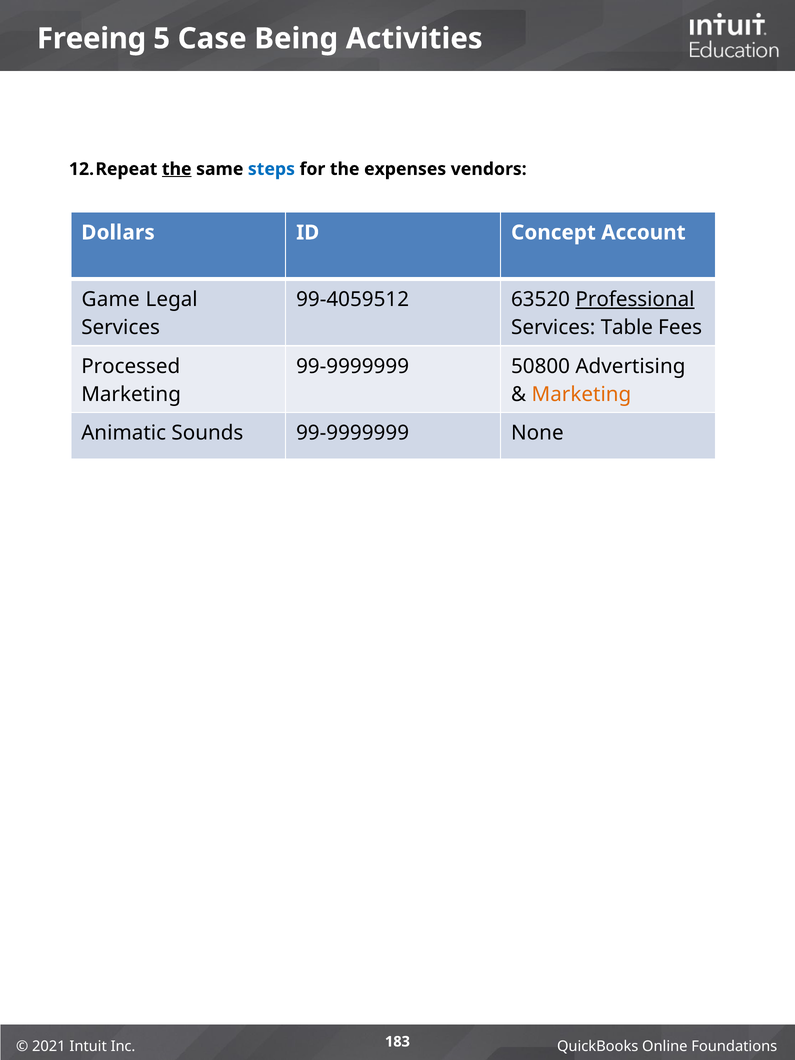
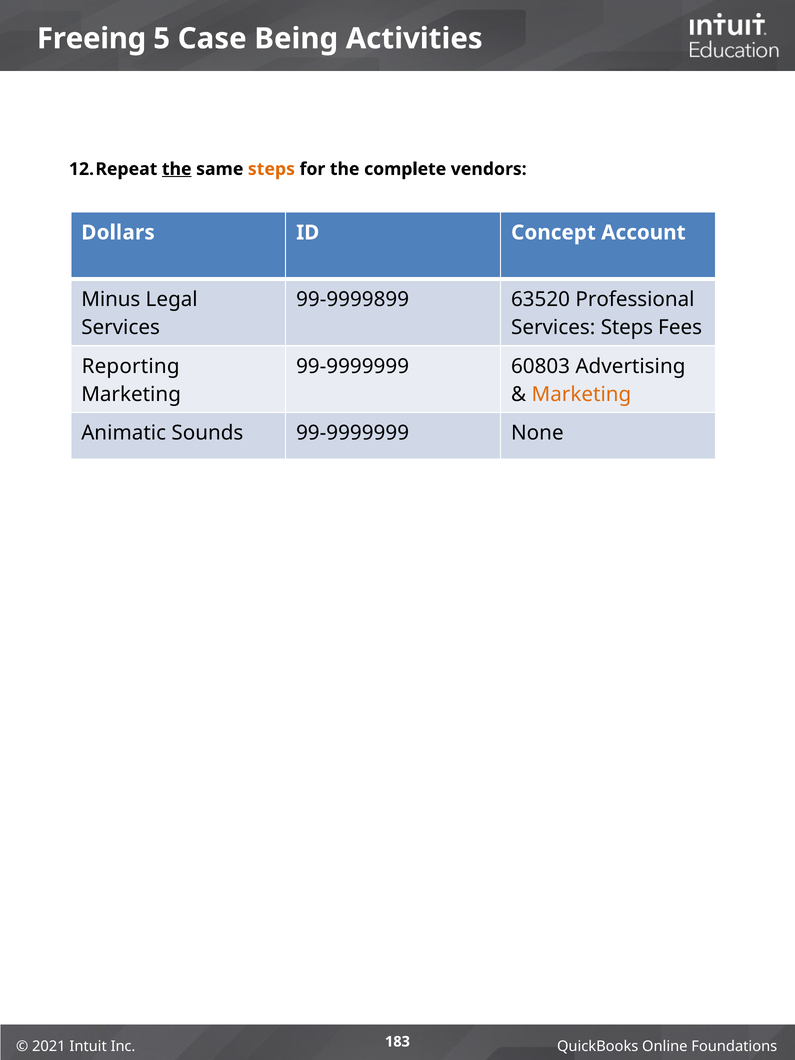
steps colour: blue -> orange (271, 169)
expenses: expenses -> complete (405, 169)
Game: Game -> Minus (111, 299)
99-4059512: 99-4059512 -> 99-9999899 (353, 299)
Professional underline: present -> none (635, 299)
Services Table: Table -> Steps (627, 327)
Processed: Processed -> Reporting (131, 366)
50800: 50800 -> 60803 (541, 366)
